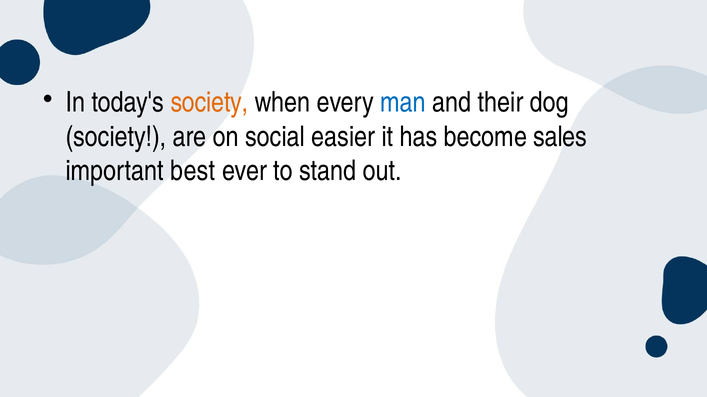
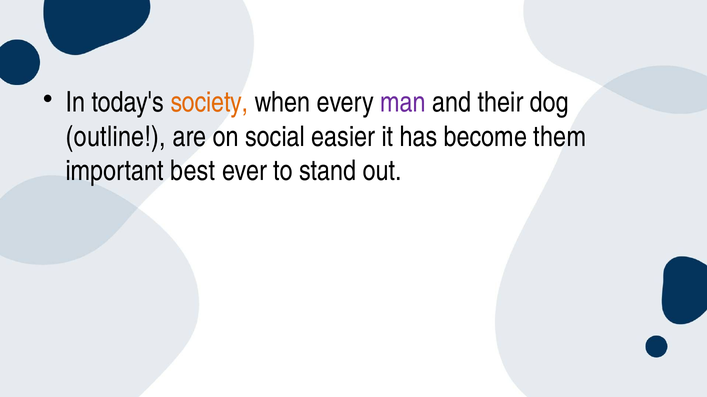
man colour: blue -> purple (403, 103)
society: society -> outline (116, 137)
sales: sales -> them (560, 137)
